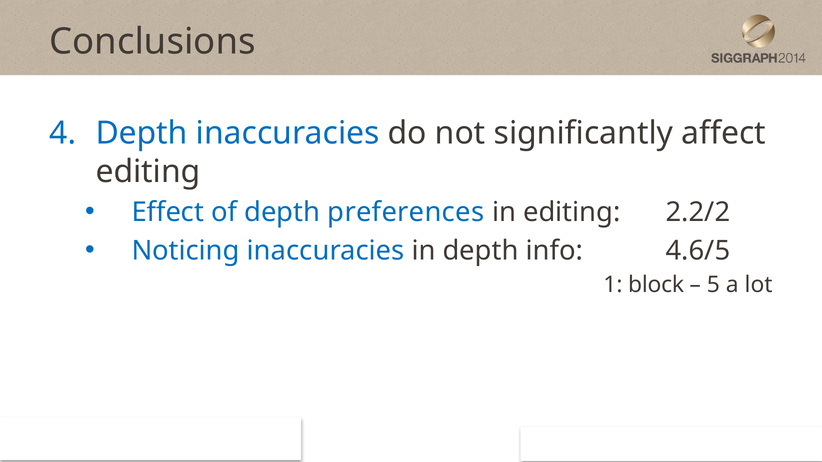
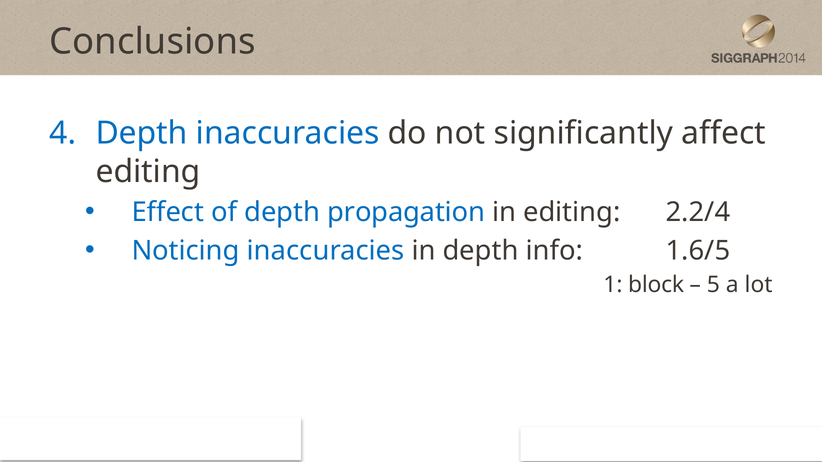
preferences: preferences -> propagation (406, 212)
2.2/2: 2.2/2 -> 2.2/4 (698, 212)
4.6/5: 4.6/5 -> 1.6/5 (698, 251)
